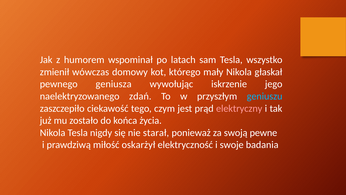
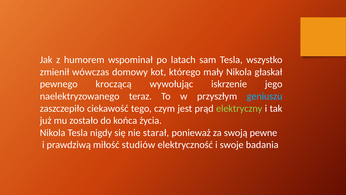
geniusza: geniusza -> kroczącą (114, 84)
zdań: zdań -> teraz (140, 96)
elektryczny colour: pink -> light green (239, 108)
oskarżył: oskarżył -> studiów (138, 145)
